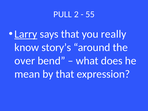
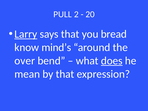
55: 55 -> 20 (90, 14)
really: really -> bread (114, 34)
story’s: story’s -> mind’s (56, 47)
does underline: none -> present (112, 61)
